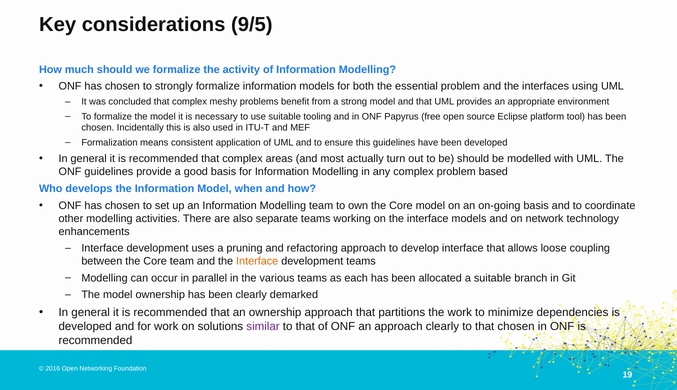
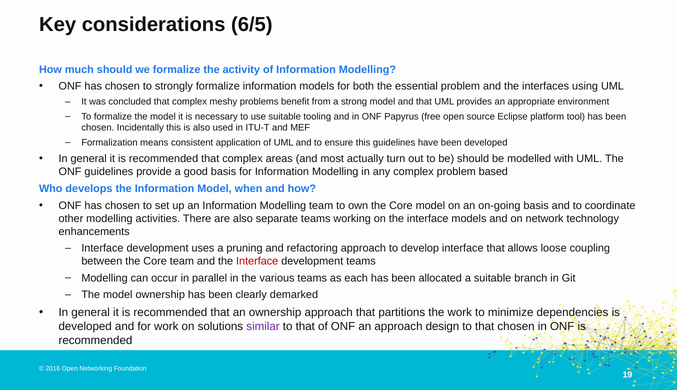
9/5: 9/5 -> 6/5 (252, 25)
Interface colour: orange -> red (257, 262)
approach clearly: clearly -> design (442, 327)
